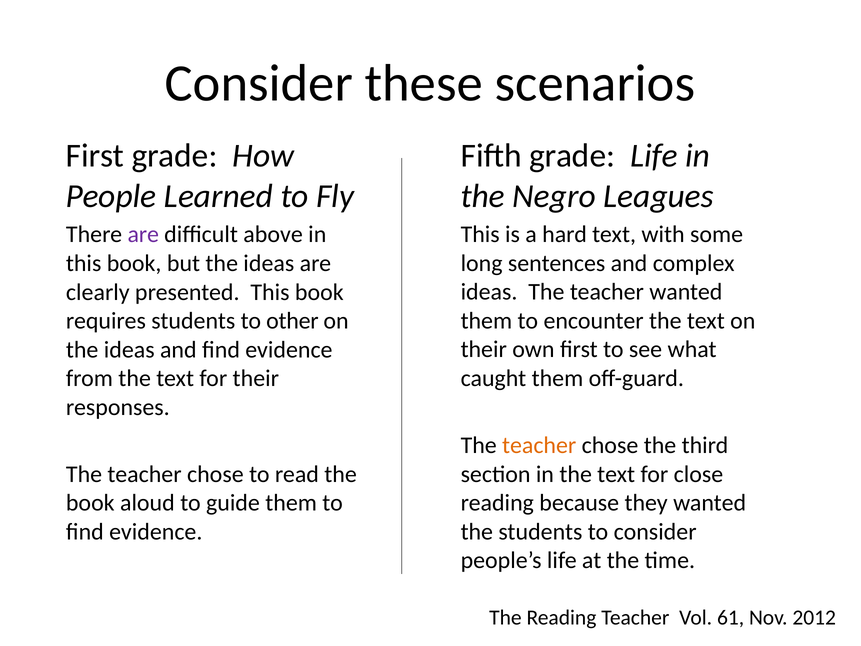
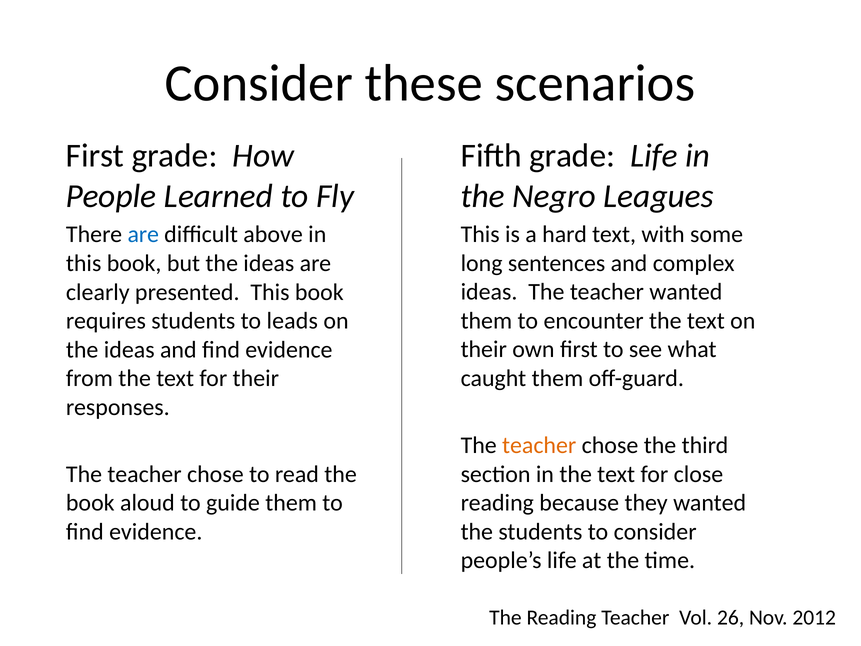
are colour: purple -> blue (143, 235)
other: other -> leads (292, 321)
61: 61 -> 26 (731, 617)
